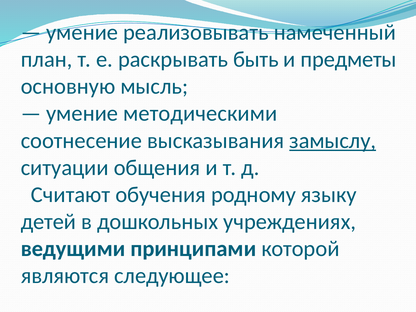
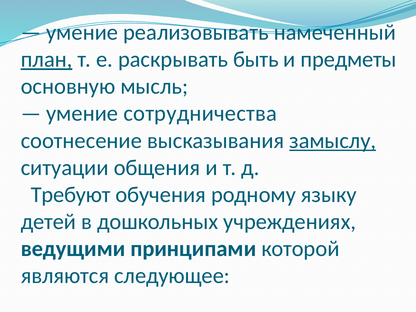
план underline: none -> present (47, 59)
методическими: методическими -> сотрудничества (200, 114)
Считают: Считают -> Требуют (71, 195)
